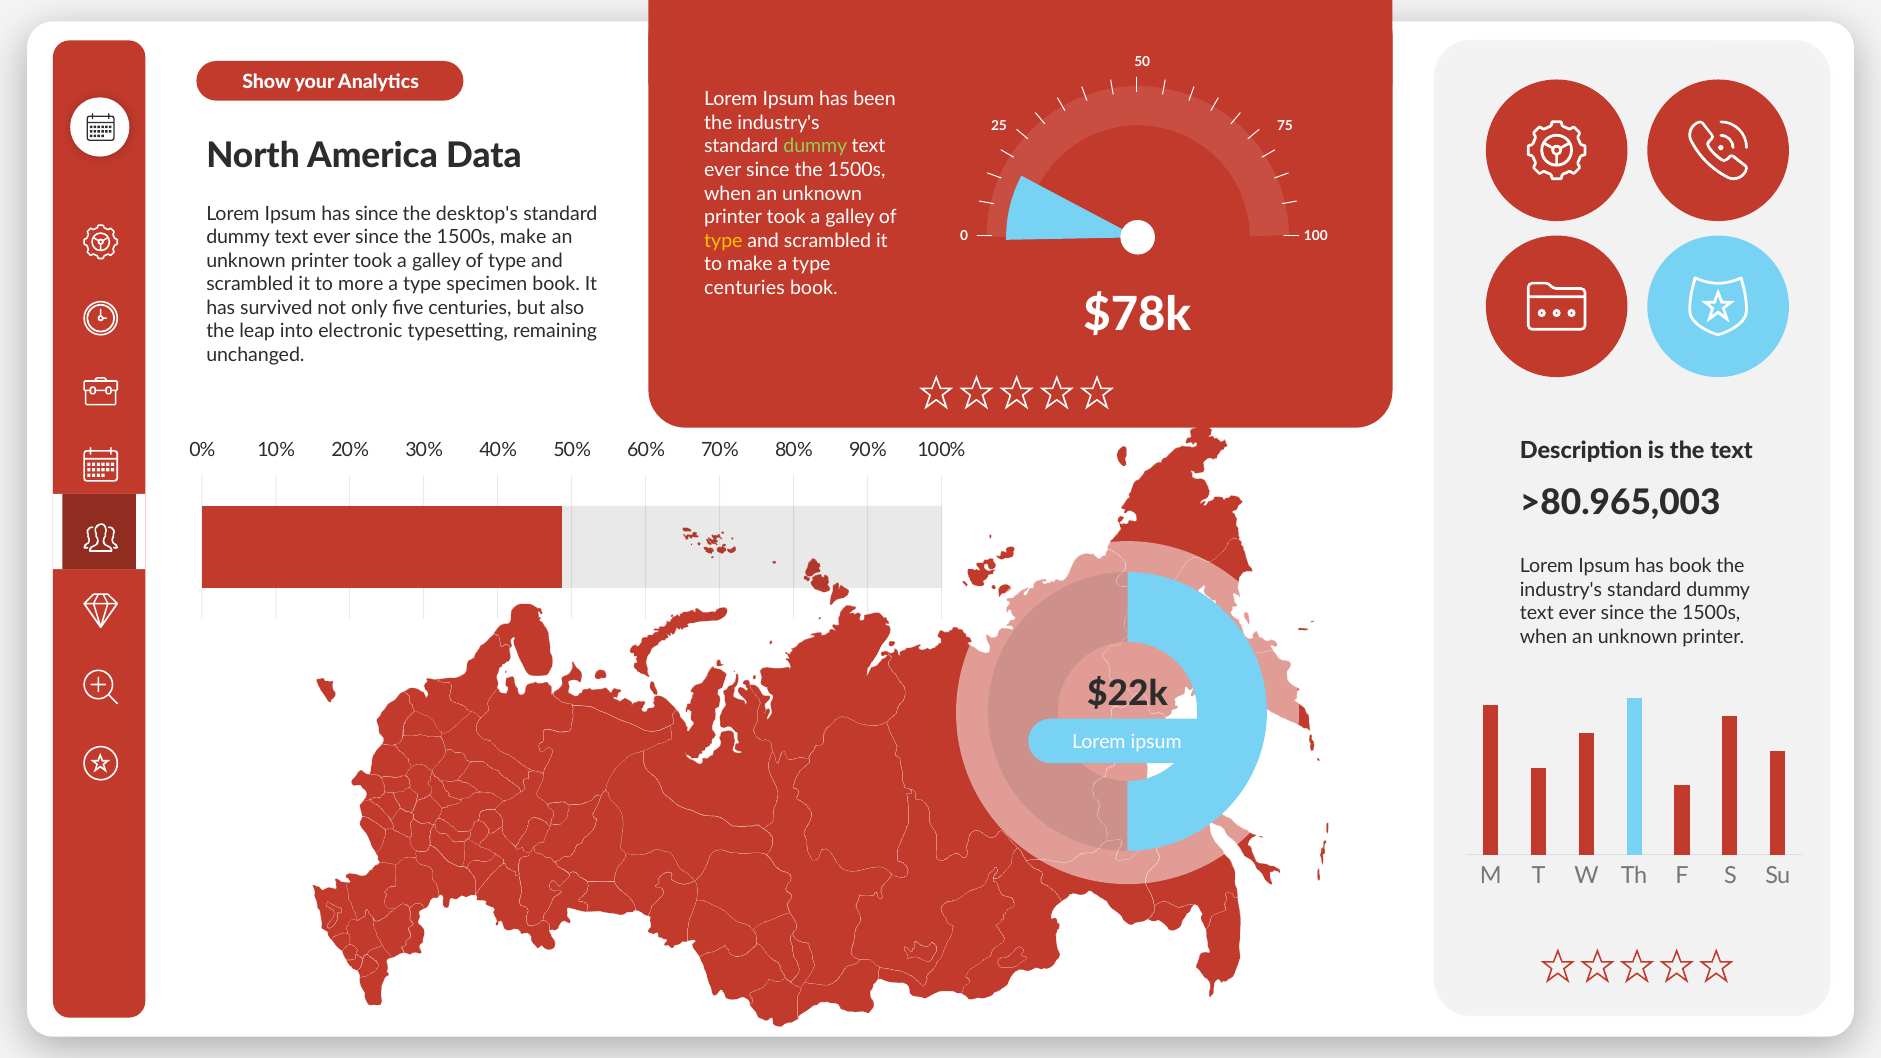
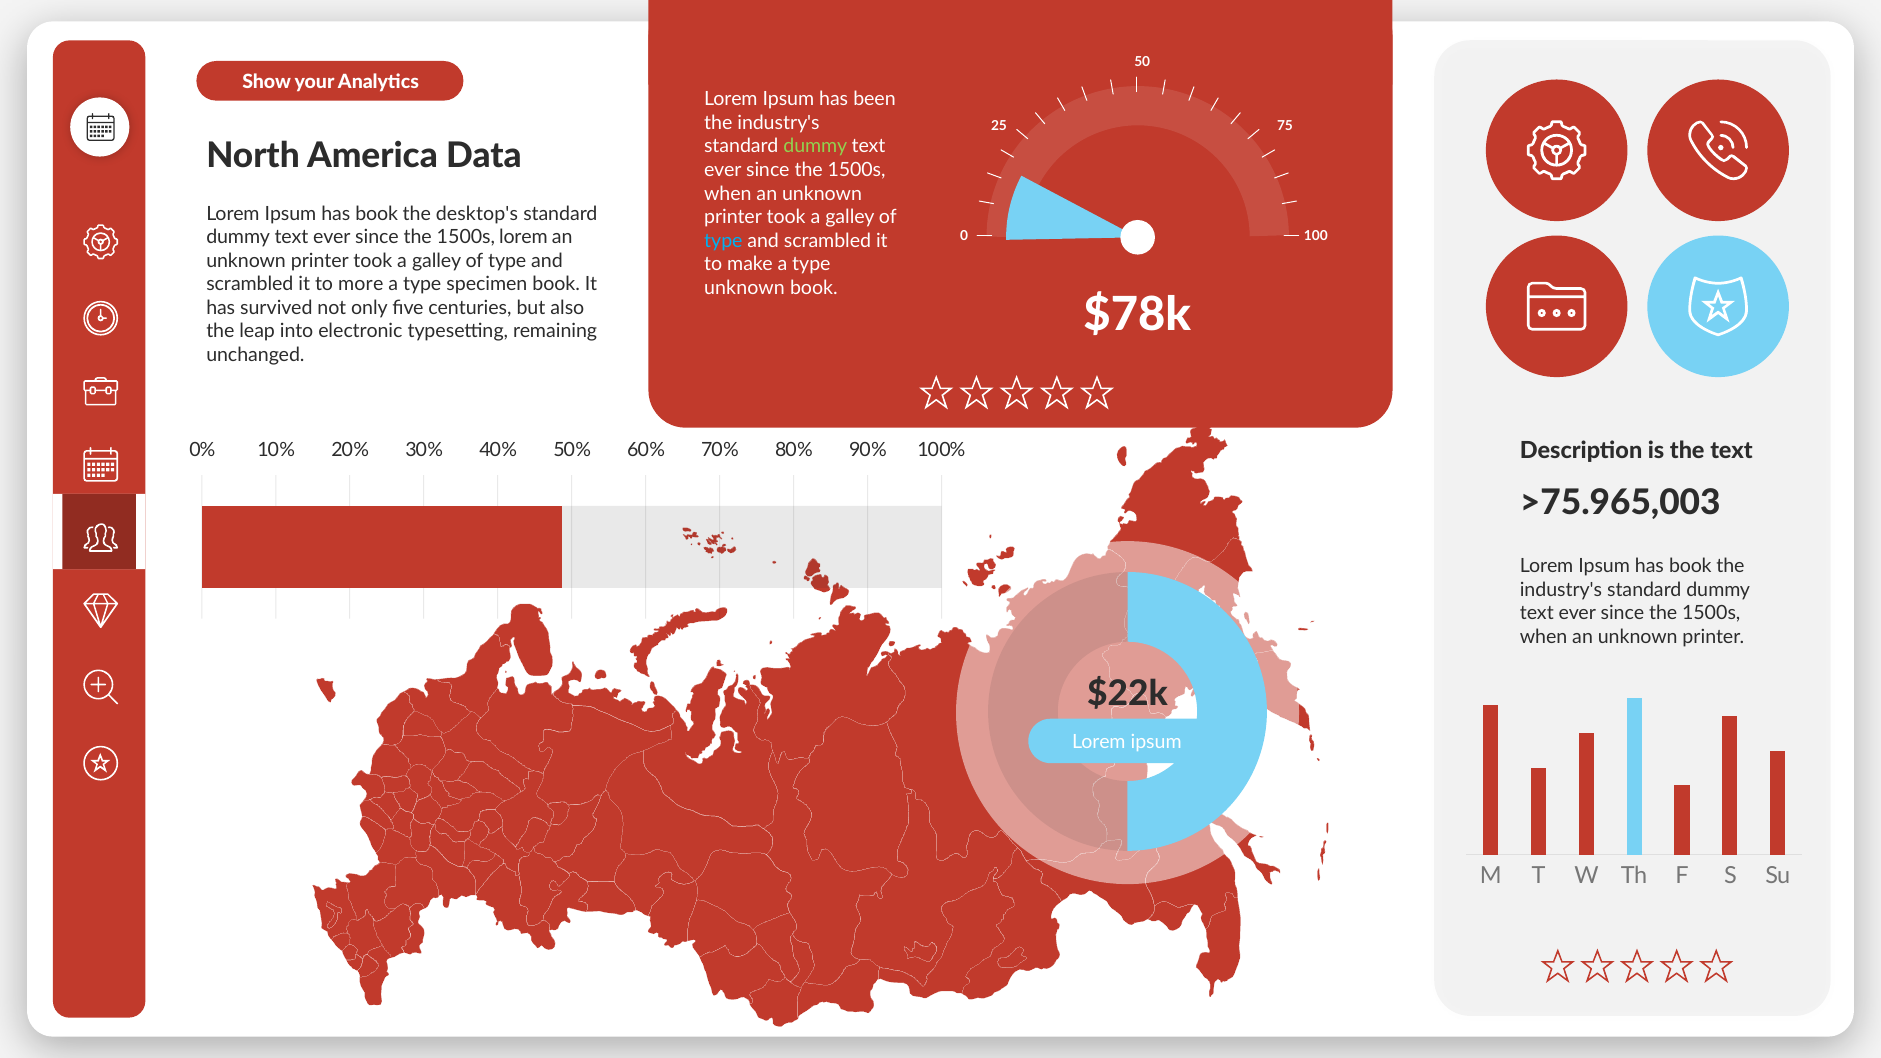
since: since -> book (377, 214)
1500s make: make -> lorem (523, 237)
type colour: yellow -> light blue (723, 241)
centuries: centuries -> unknown (745, 288)
>80.965,003: >80.965,003 -> >75.965,003 (1620, 503)
